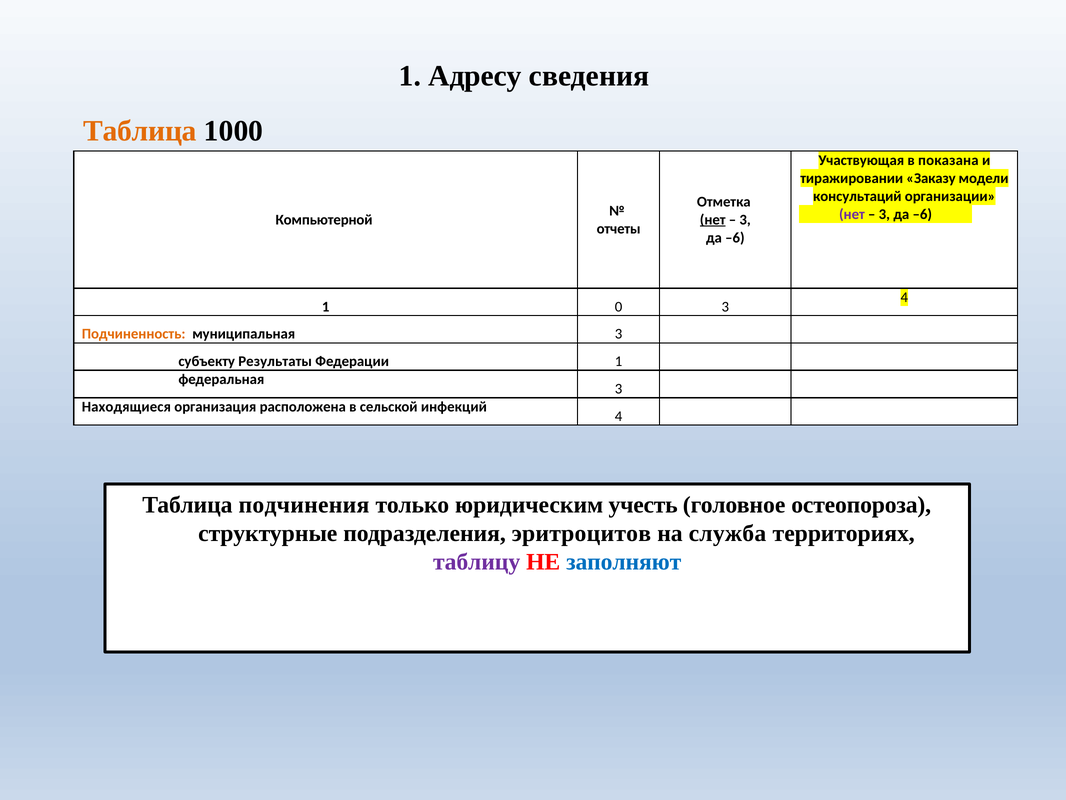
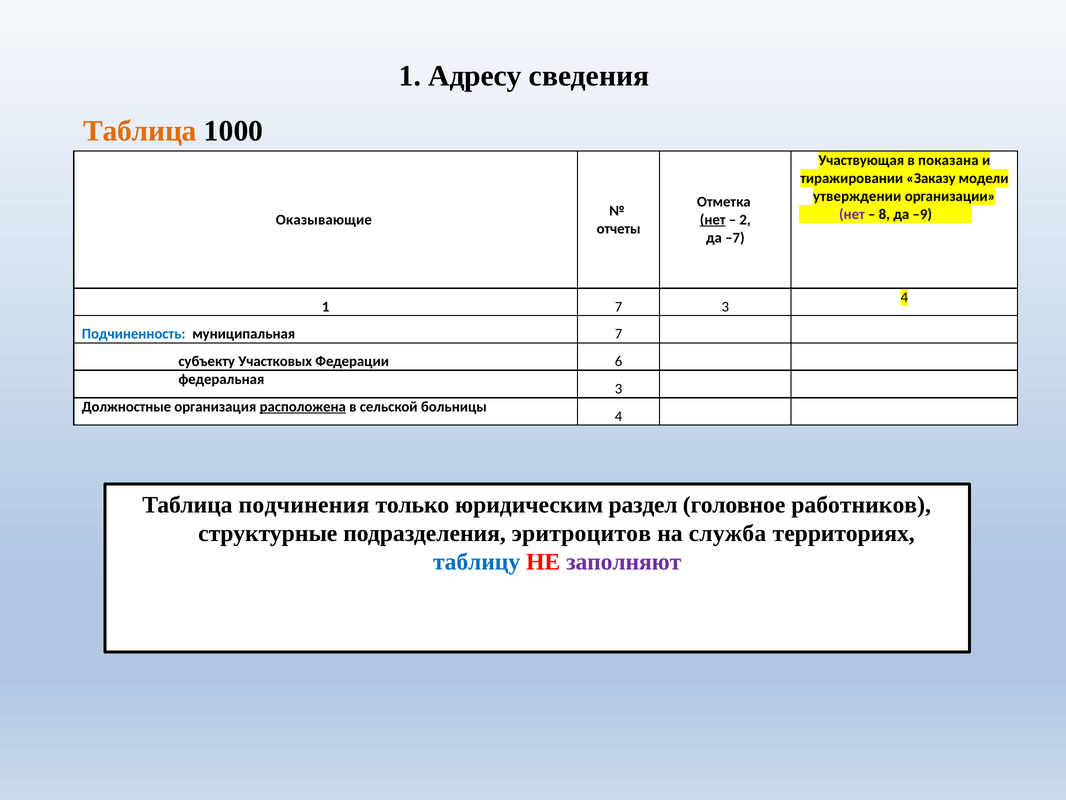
консультаций: консультаций -> утверждении (857, 196)
3: 3 -> 8 (884, 214)
–6: –6 -> –9 (922, 214)
Компьютерной: Компьютерной -> Оказывающие (324, 220)
3: 3 -> 2 (745, 220)
–6: –6 -> –7 (735, 238)
1 0: 0 -> 7 (619, 306)
Подчиненность colour: orange -> blue (134, 334)
муниципальная 3: 3 -> 7 (619, 334)
Результаты: Результаты -> Участковых (275, 361)
Федерации 1: 1 -> 6 (619, 361)
Находящиеся: Находящиеся -> Должностные (126, 407)
расположена underline: none -> present (303, 407)
инфекций: инфекций -> больницы (454, 407)
учесть: учесть -> раздел (643, 505)
остеопороза: остеопороза -> работников (861, 505)
таблицу colour: purple -> blue (477, 562)
заполняют colour: blue -> purple (624, 562)
